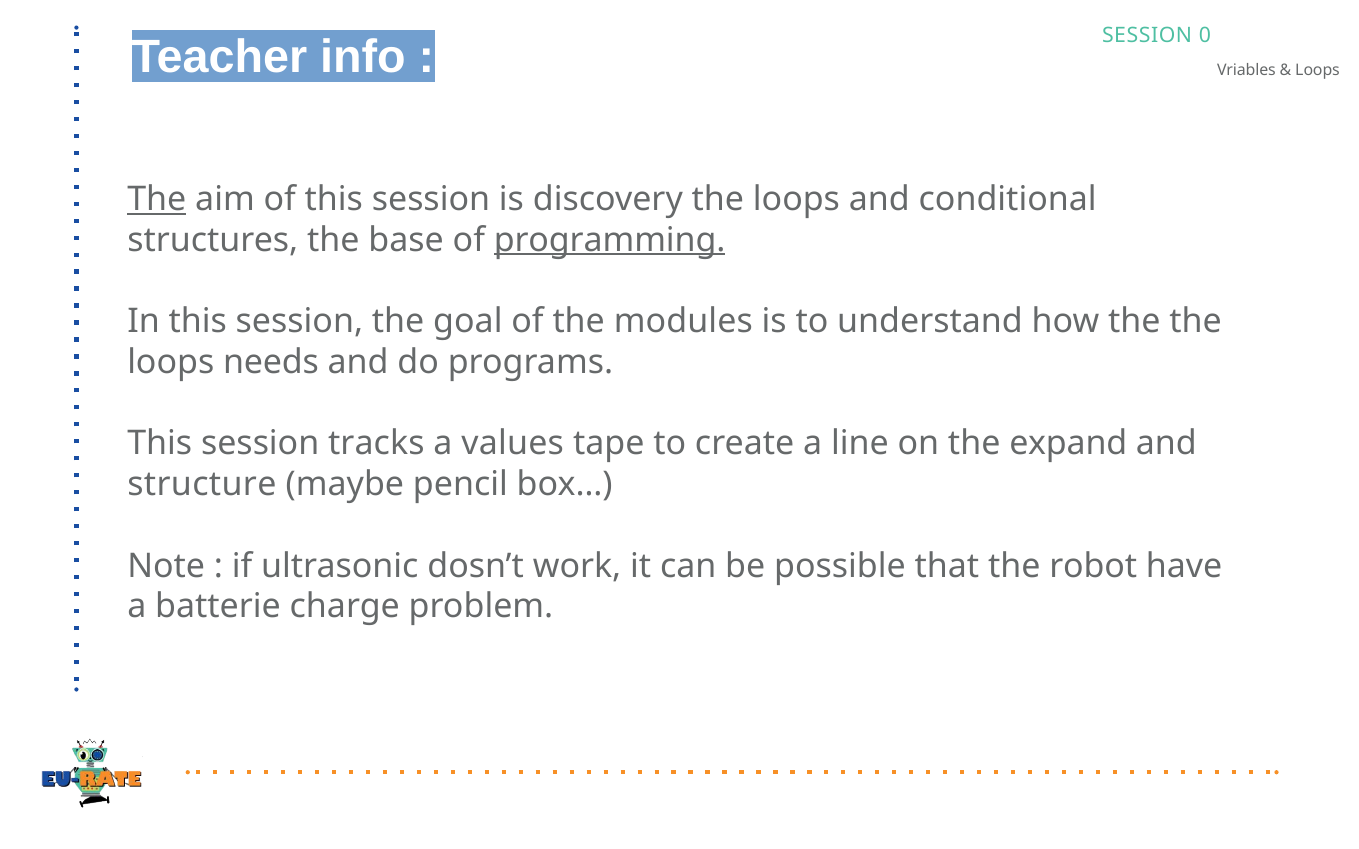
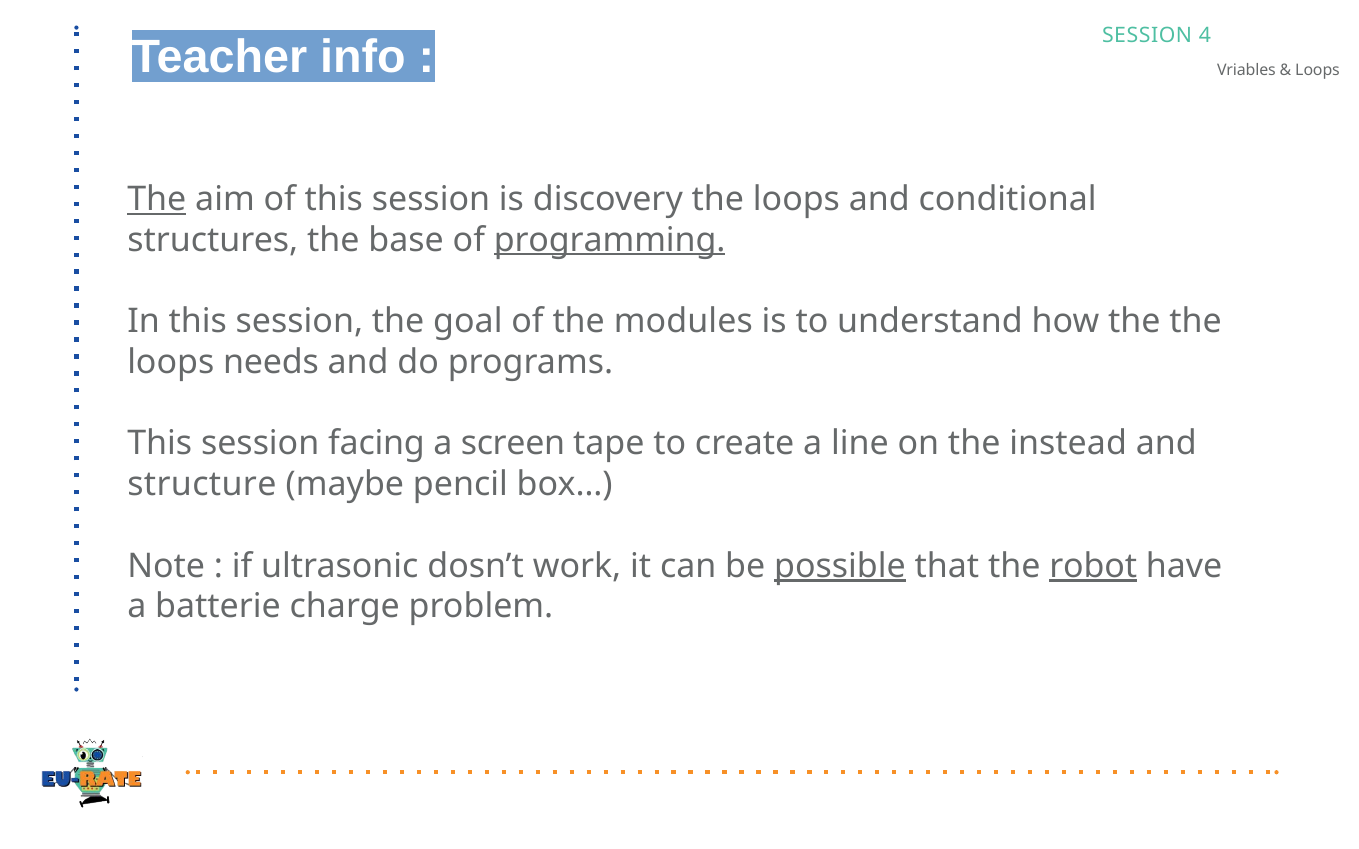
0: 0 -> 4 (1205, 36)
tracks: tracks -> facing (377, 444)
values: values -> screen (513, 444)
expand: expand -> instead (1068, 444)
possible underline: none -> present (840, 566)
robot underline: none -> present (1093, 566)
